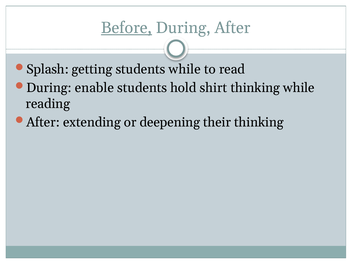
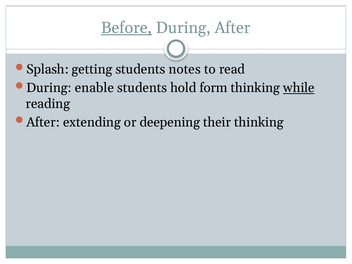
students while: while -> notes (185, 69)
shirt: shirt -> form (214, 88)
while underline: none -> present (299, 88)
